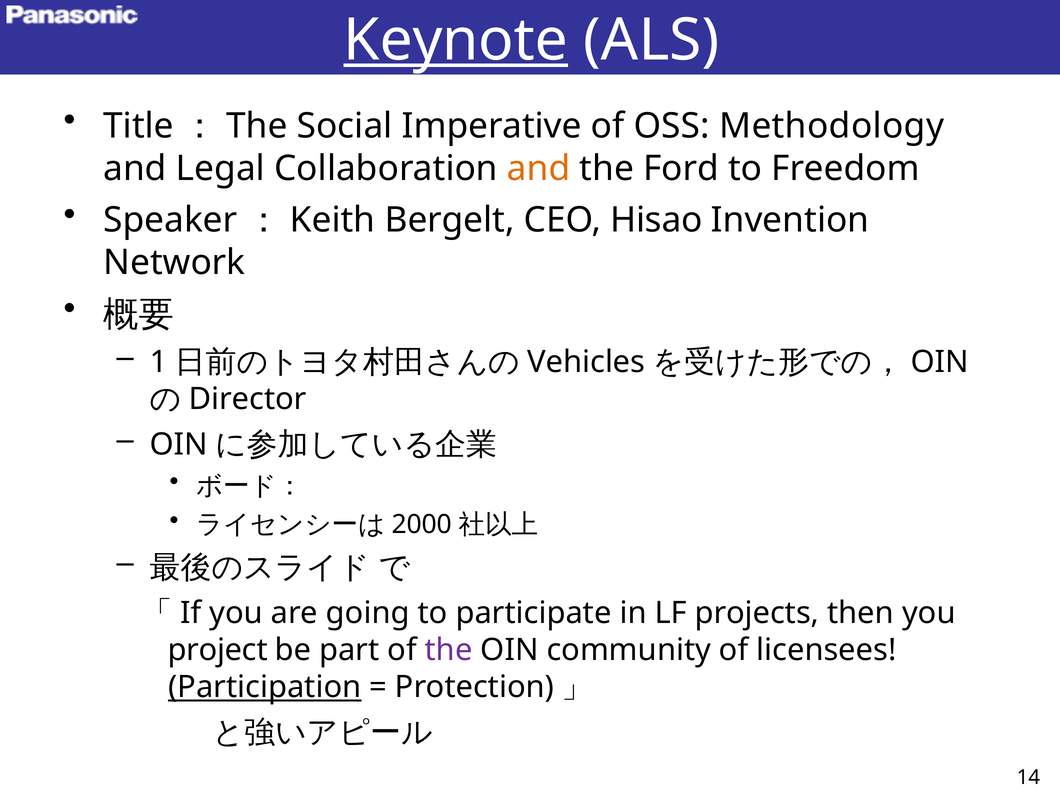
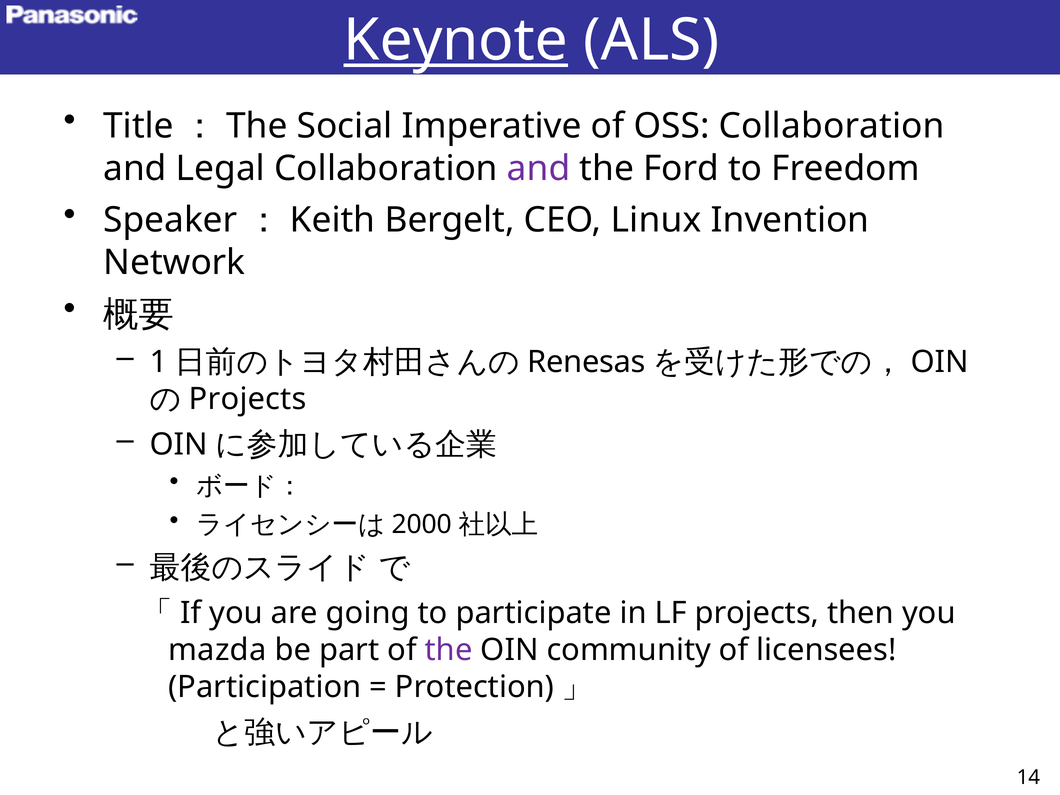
OSS Methodology: Methodology -> Collaboration (832, 126)
and colour: orange -> purple (539, 168)
Hisao: Hisao -> Linux (656, 220)
Vehicles: Vehicles -> Renesas (586, 362)
Director: Director -> Projects (248, 399)
project: project -> mazda (217, 650)
Participation underline: present -> none (265, 687)
